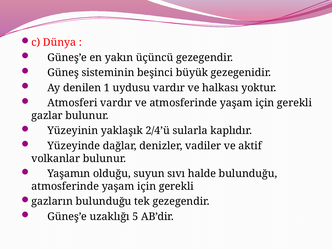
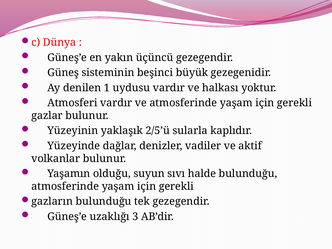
2/4’ü: 2/4’ü -> 2/5’ü (158, 131)
5: 5 -> 3 (135, 217)
